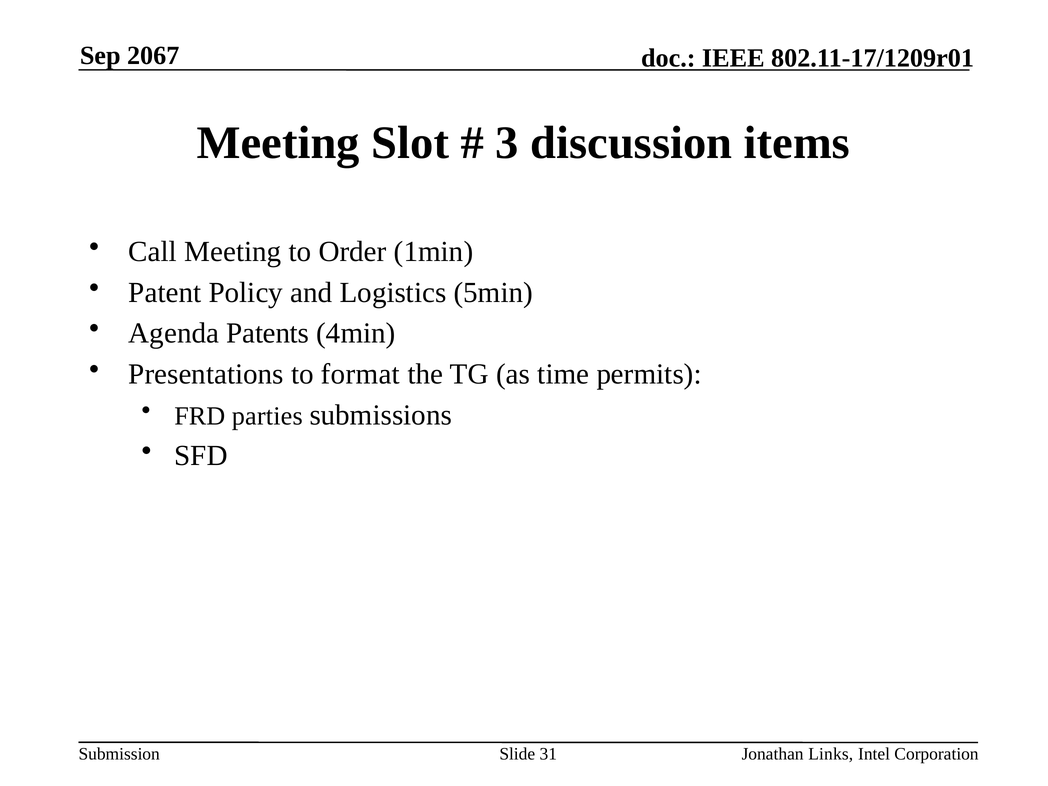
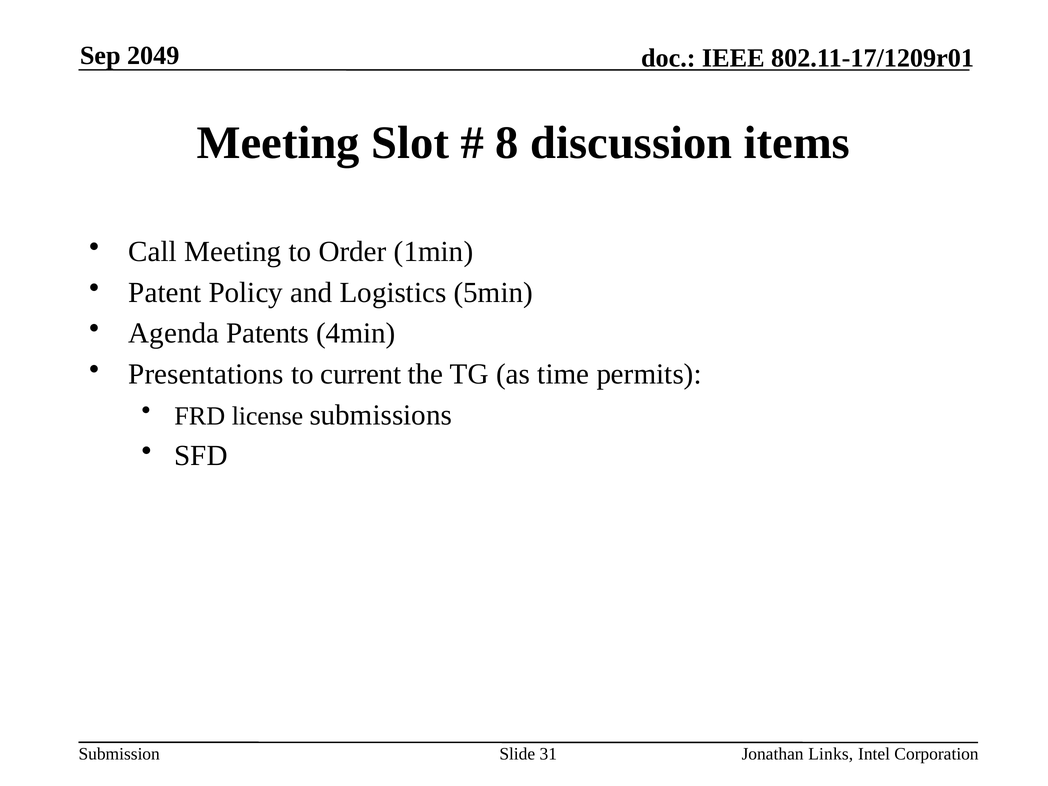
2067: 2067 -> 2049 (153, 56)
3: 3 -> 8 (507, 143)
format: format -> current (361, 374)
parties: parties -> license (267, 416)
